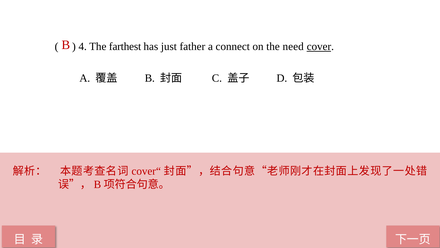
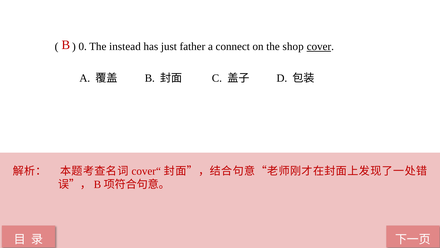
4: 4 -> 0 (83, 46)
farthest: farthest -> instead (125, 46)
need: need -> shop (293, 46)
